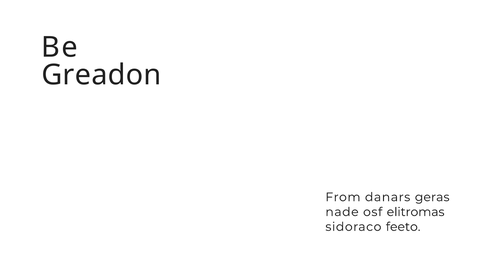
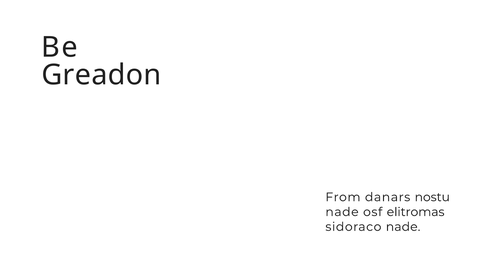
geras: geras -> nostu (432, 197)
sidoraco feeto: feeto -> nade (403, 227)
